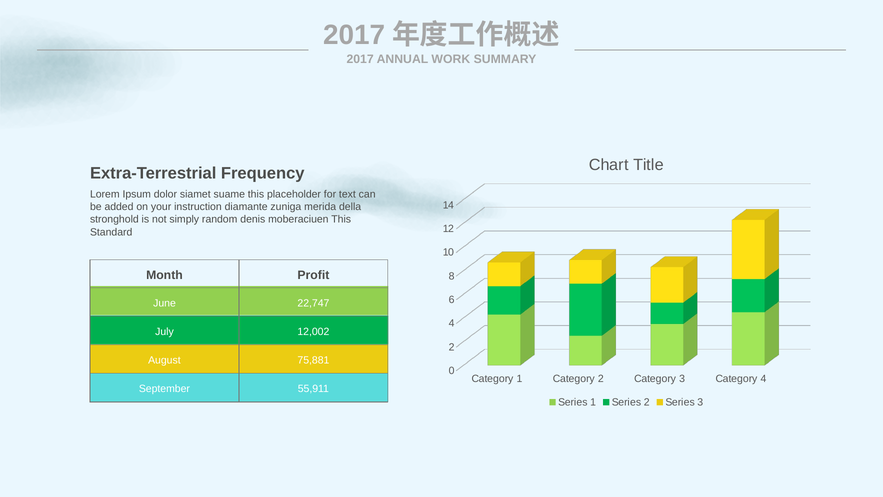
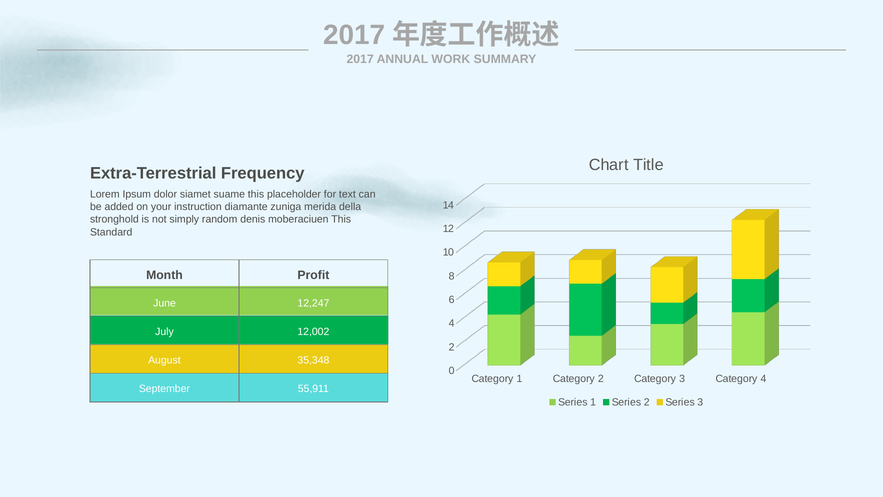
22,747: 22,747 -> 12,247 (313, 303)
75,881: 75,881 -> 35,348 (313, 360)
